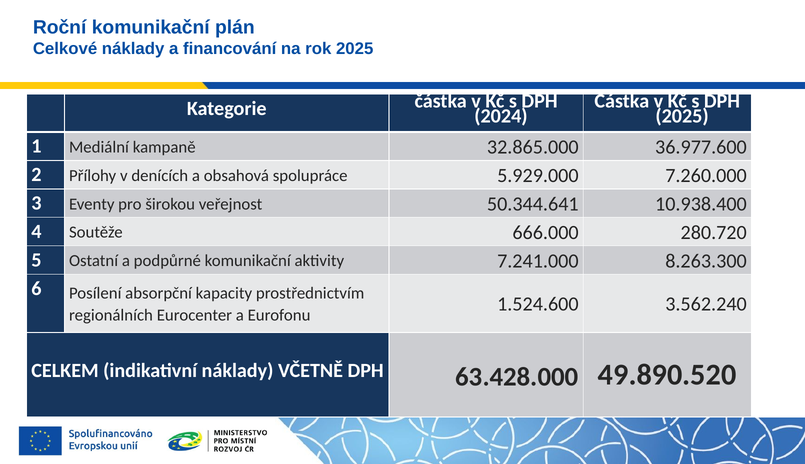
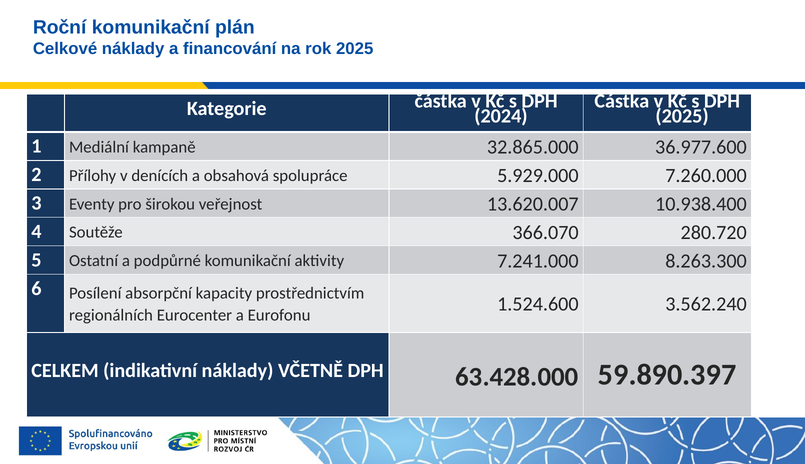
50.344.641: 50.344.641 -> 13.620.007 (533, 204)
666.000: 666.000 -> 366.070 (546, 232)
49.890.520: 49.890.520 -> 59.890.397 (667, 375)
